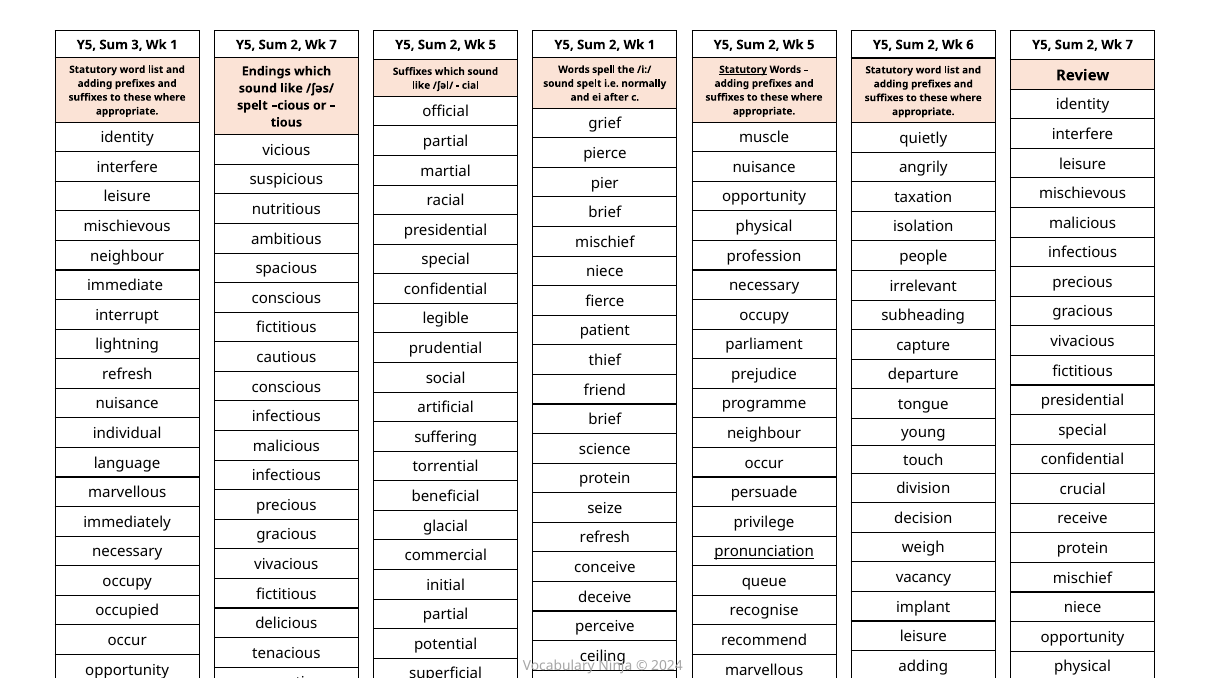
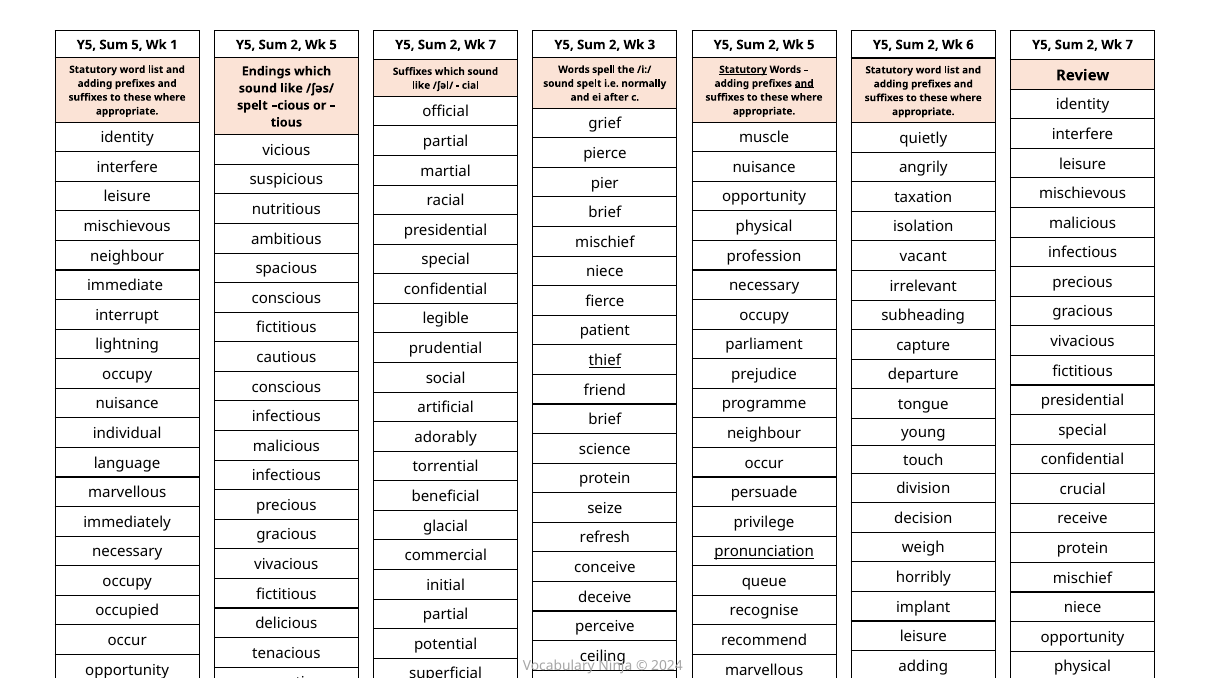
Sum 3: 3 -> 5 (137, 45)
7: 7 -> 5 (333, 45)
5: 5 -> 7 (492, 45)
2 Wk 1: 1 -> 3 (652, 45)
and underline: none -> present (804, 84)
people: people -> vacant (923, 257)
thief underline: none -> present (605, 361)
refresh: refresh -> occupy (127, 375)
suffering: suffering -> adorably (446, 438)
vacancy: vacancy -> horribly (923, 578)
